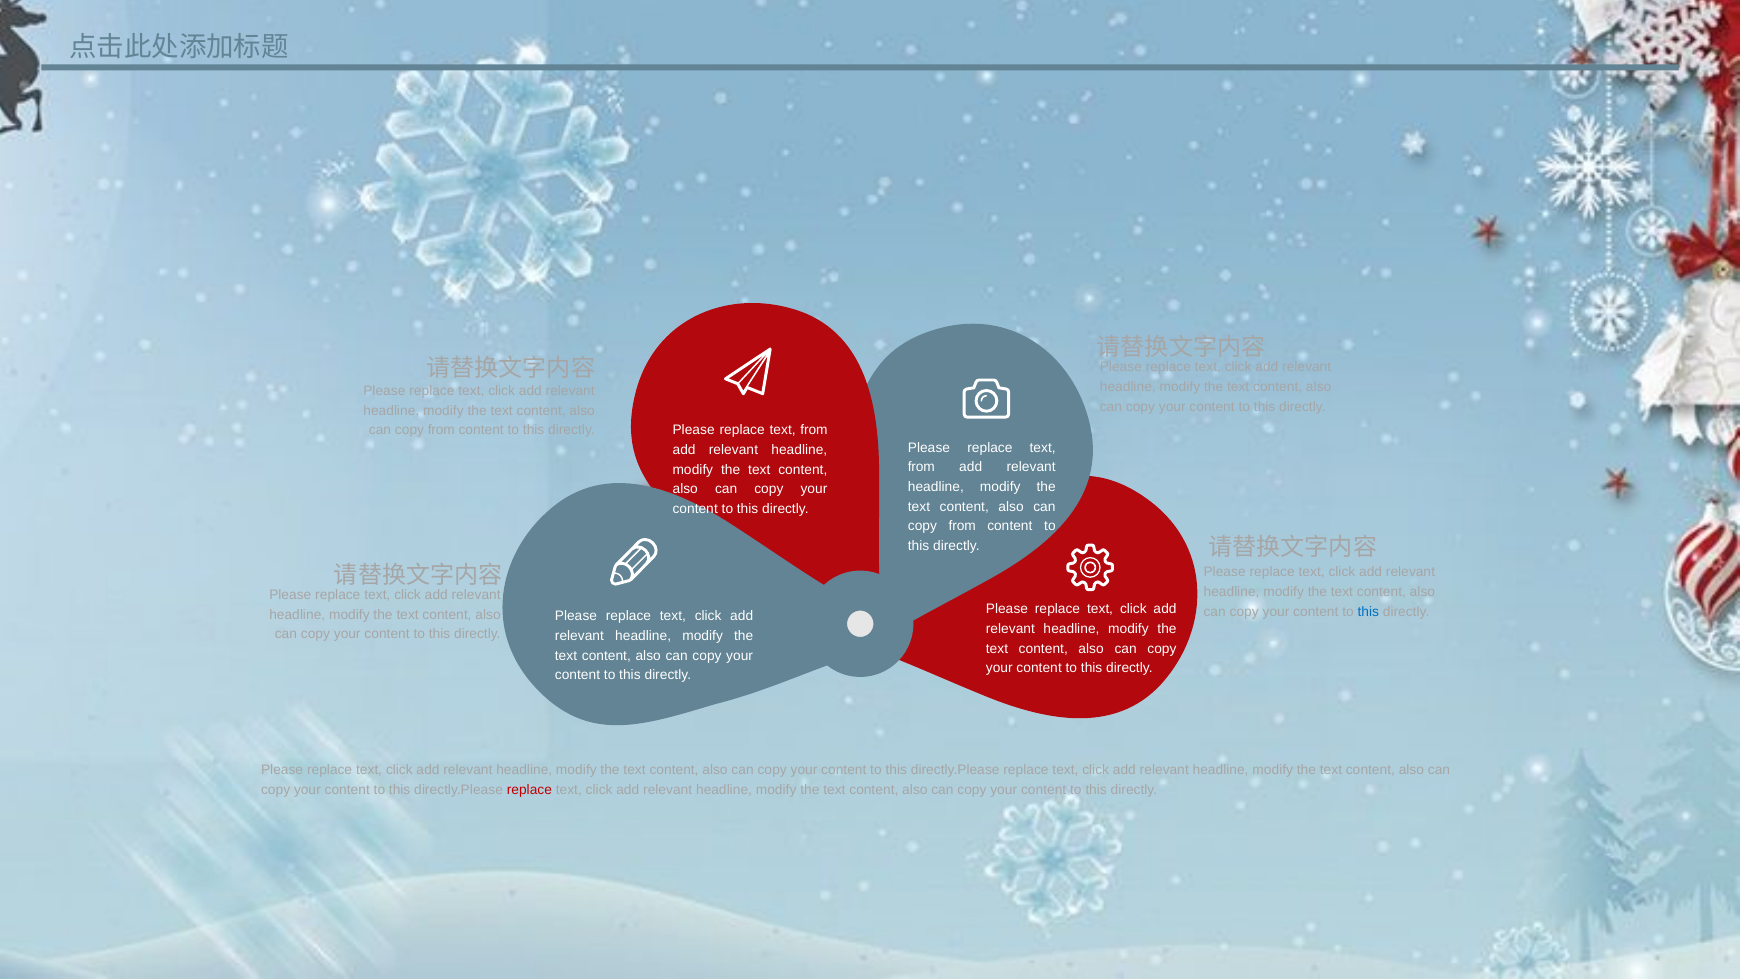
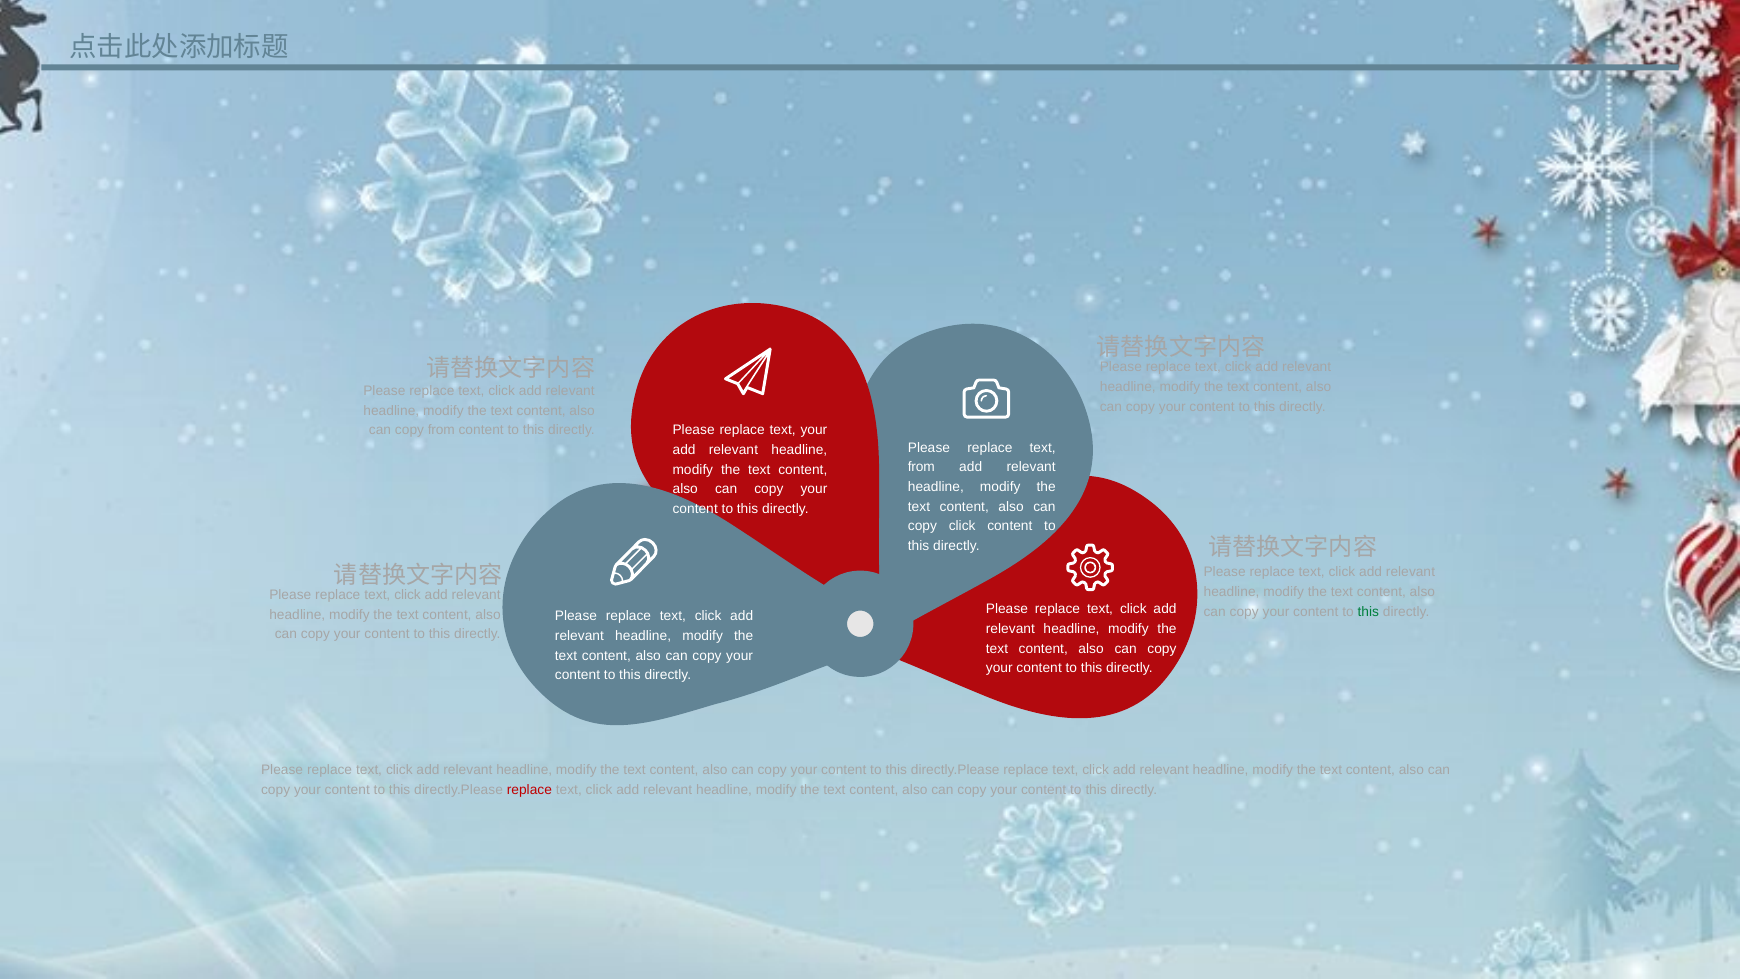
from: from -> your (814, 430)
from: from -> click (962, 526)
this colour: blue -> green (1368, 611)
